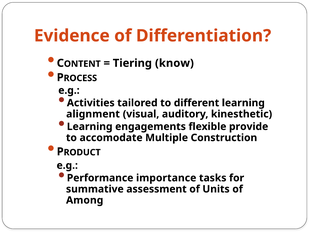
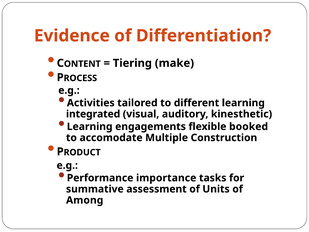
know: know -> make (174, 63)
alignment: alignment -> integrated (93, 114)
provide: provide -> booked (249, 126)
